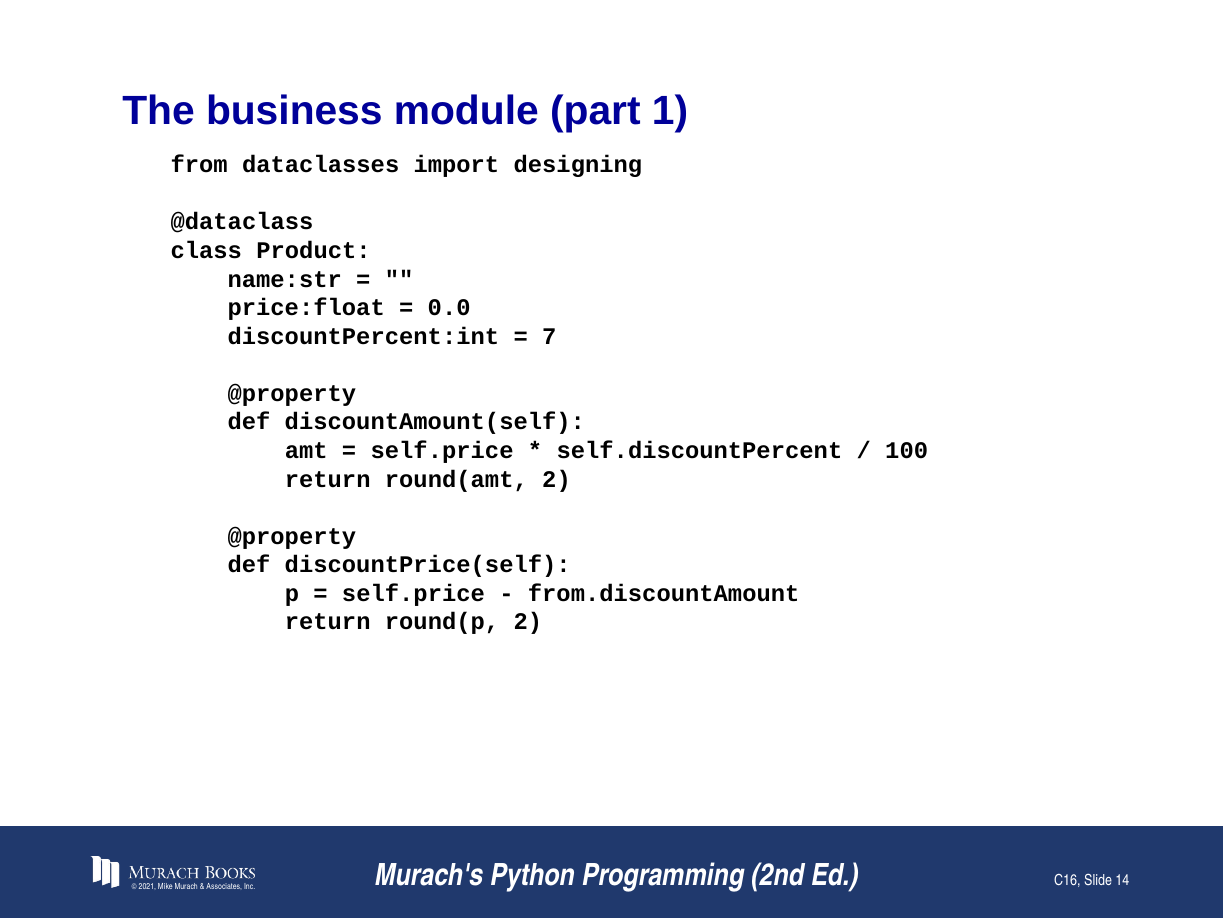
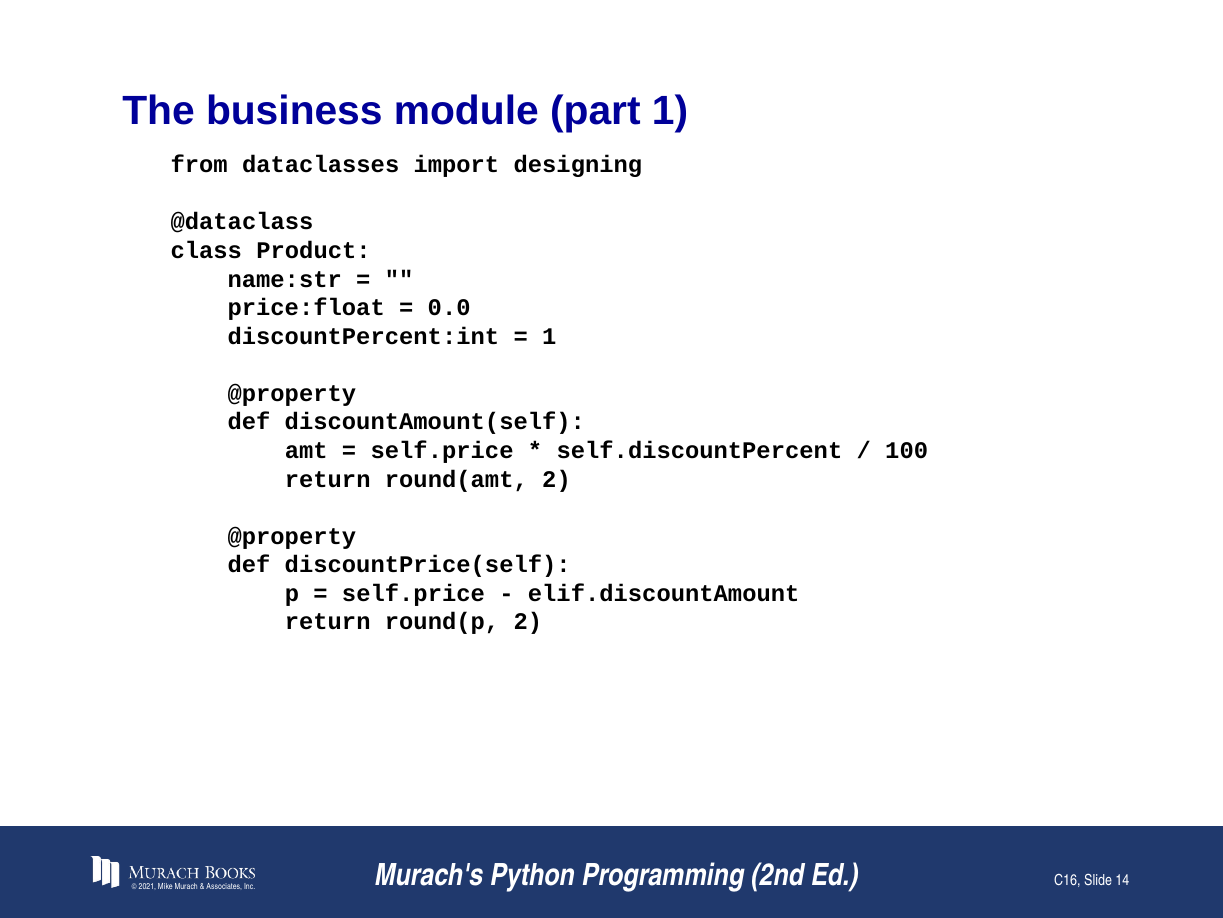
7: 7 -> 1 (549, 336)
from.discountAmount: from.discountAmount -> elif.discountAmount (664, 593)
